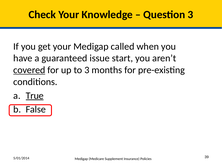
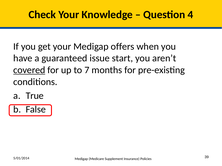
Question 3: 3 -> 4 (190, 15)
called: called -> offers (123, 47)
to 3: 3 -> 7 (87, 70)
True underline: present -> none (35, 96)
